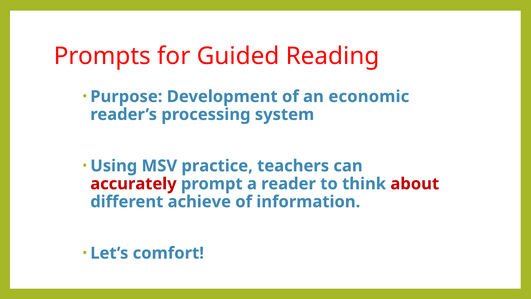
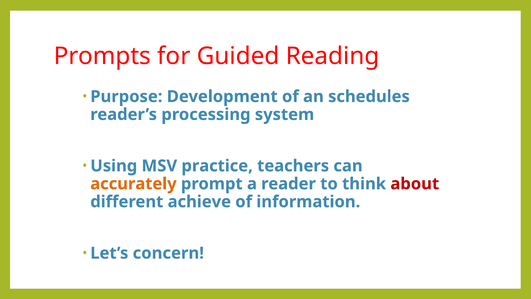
economic: economic -> schedules (369, 96)
accurately colour: red -> orange (133, 184)
comfort: comfort -> concern (168, 253)
